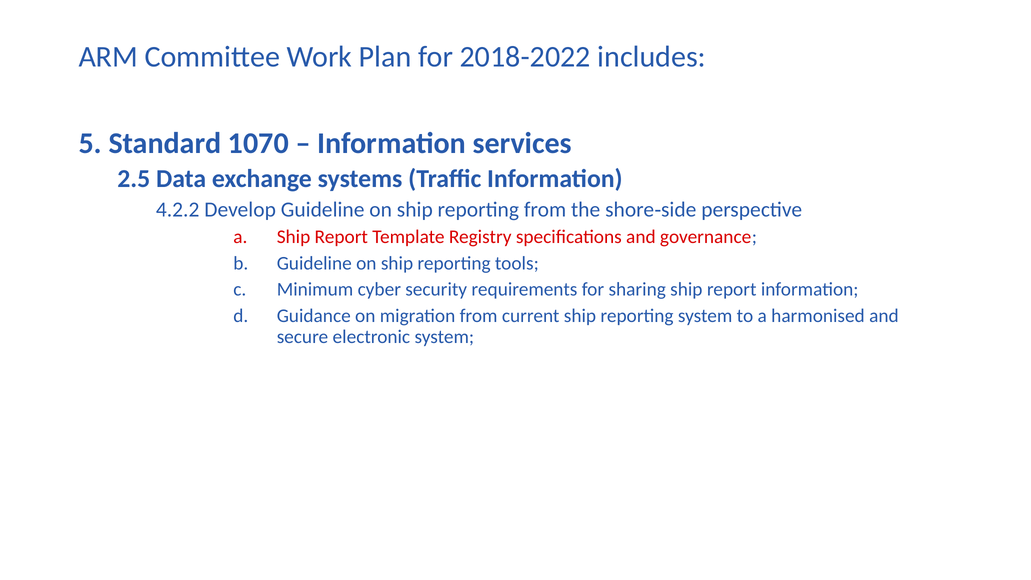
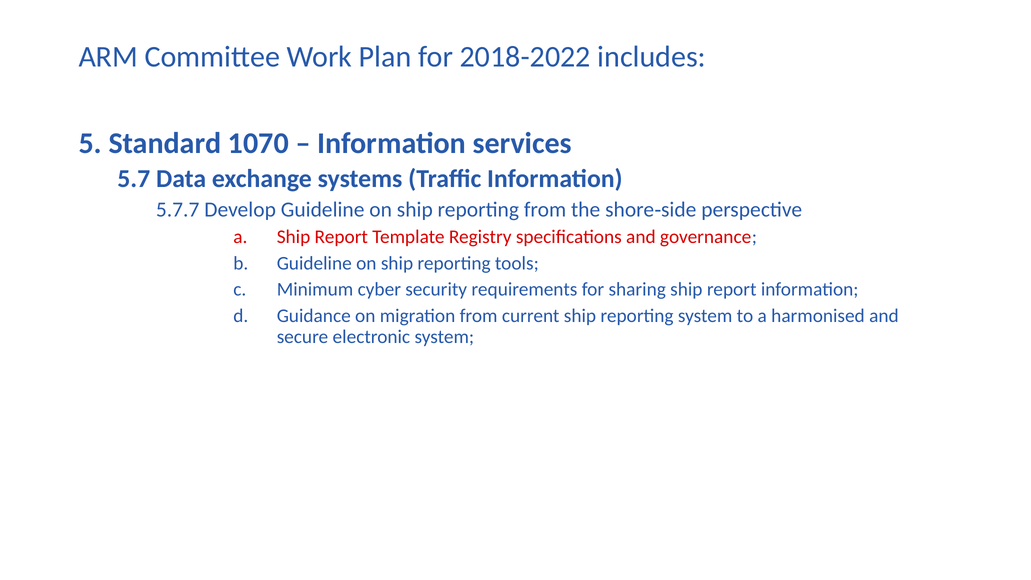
2.5: 2.5 -> 5.7 (134, 179)
4.2.2: 4.2.2 -> 5.7.7 (178, 210)
